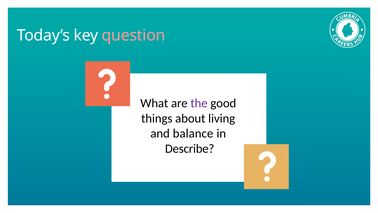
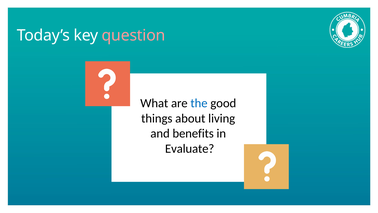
the colour: purple -> blue (199, 103)
balance: balance -> benefits (193, 133)
Describe: Describe -> Evaluate (190, 148)
